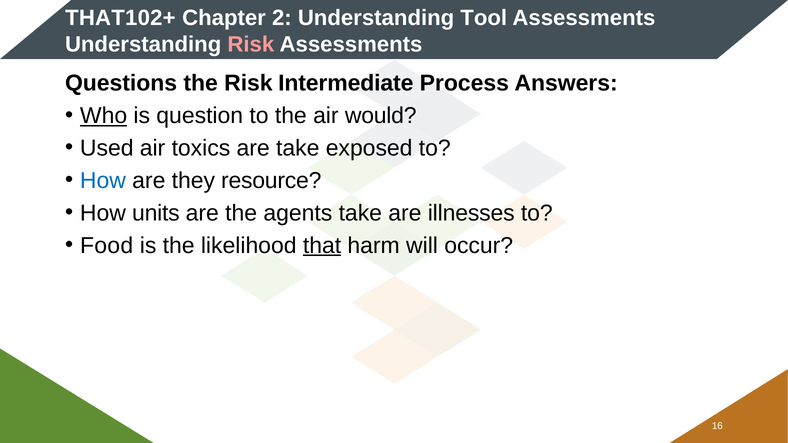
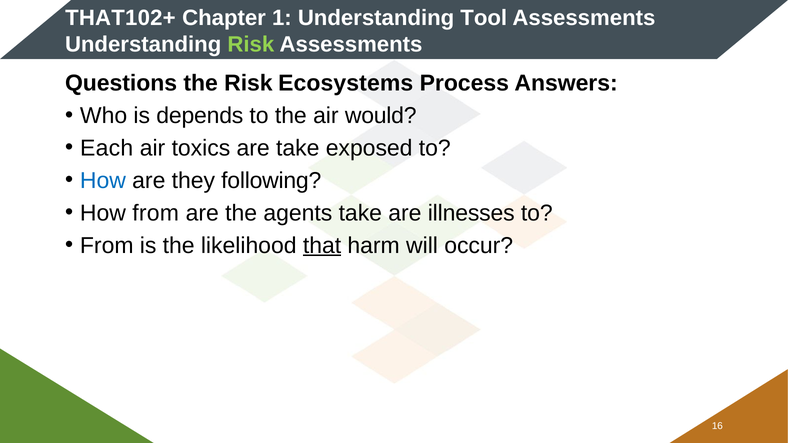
2: 2 -> 1 (282, 18)
Risk colour: pink -> light green (251, 44)
Intermediate: Intermediate -> Ecosystems (346, 83)
Who underline: present -> none (104, 116)
question: question -> depends (200, 116)
Used: Used -> Each (107, 148)
resource: resource -> following (271, 181)
How units: units -> from (156, 213)
Food: Food -> From (107, 246)
